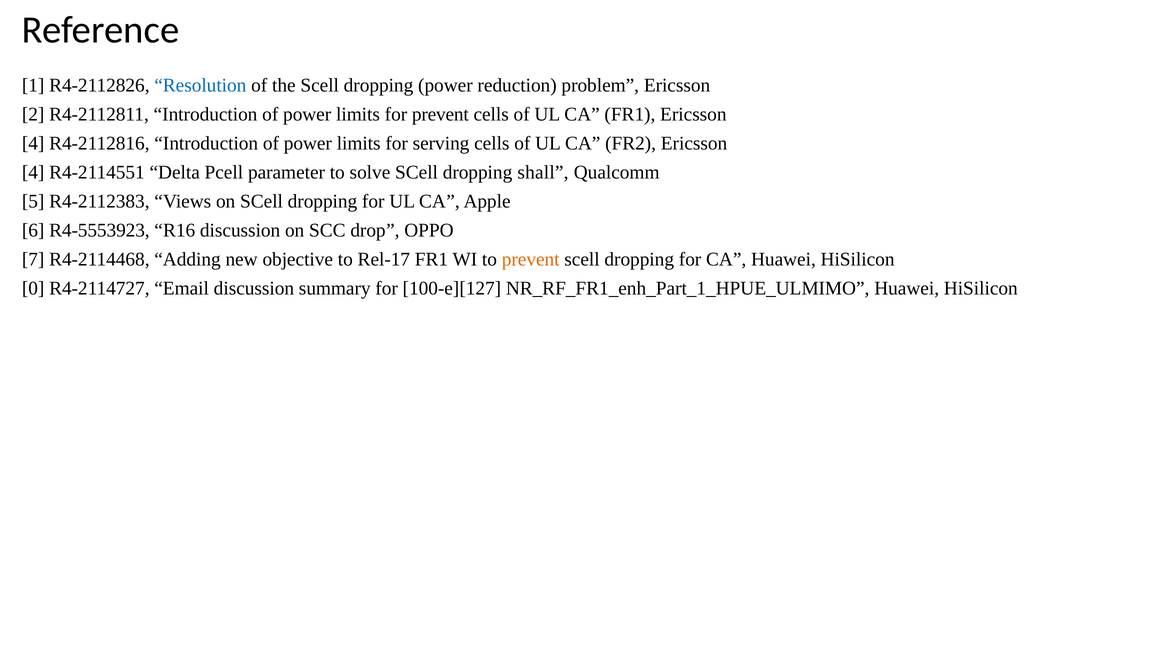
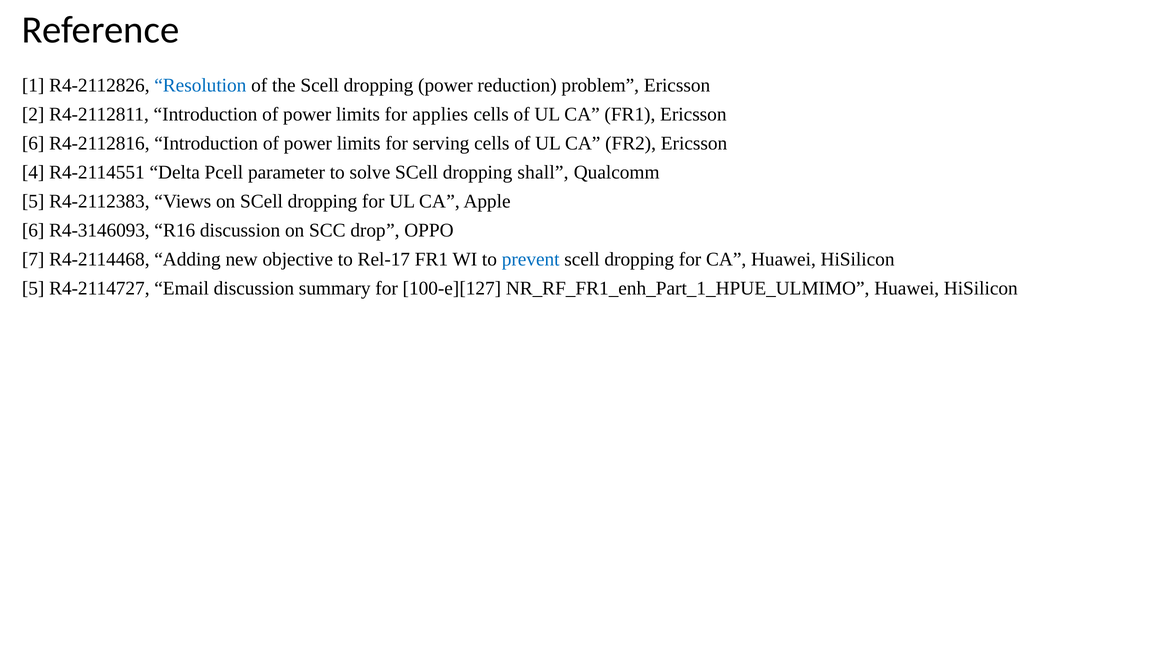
for prevent: prevent -> applies (440, 115)
4: 4 -> 6 (33, 144)
R4-5553923: R4-5553923 -> R4-3146093 (99, 231)
prevent colour: orange -> blue (531, 260)
0: 0 -> 5 (33, 289)
